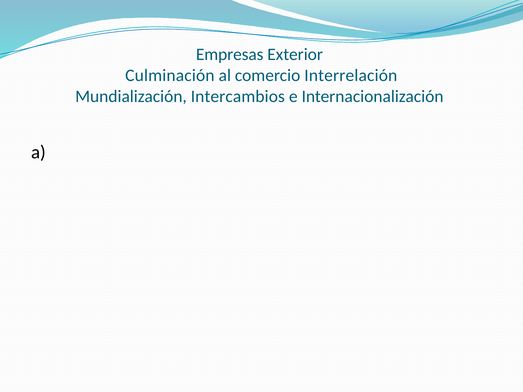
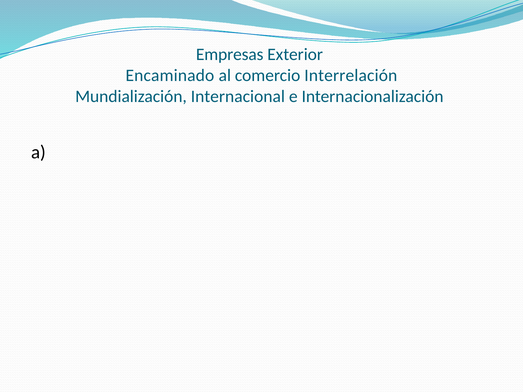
Culminación: Culminación -> Encaminado (170, 75)
Intercambios: Intercambios -> Internacional (238, 96)
